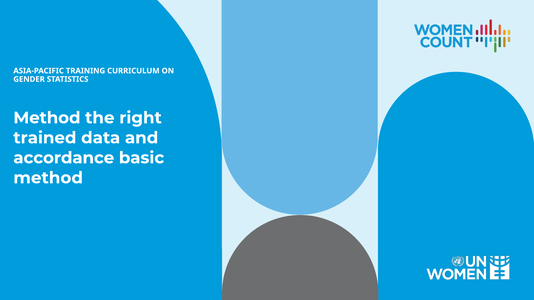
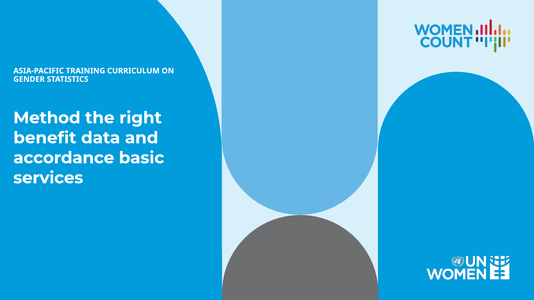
trained: trained -> benefit (45, 138)
method: method -> services (48, 178)
